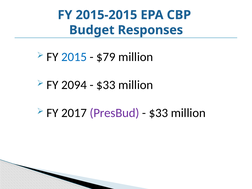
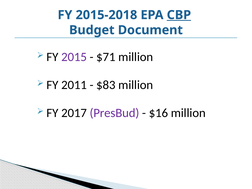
2015-2015: 2015-2015 -> 2015-2018 (106, 15)
CBP underline: none -> present (179, 15)
Responses: Responses -> Document (150, 30)
2015 colour: blue -> purple (74, 57)
$79: $79 -> $71 (106, 57)
2094: 2094 -> 2011 (74, 85)
$33: $33 -> $83 (106, 85)
$33: $33 -> $16 (158, 113)
